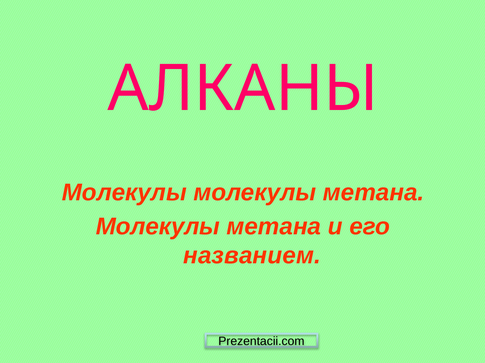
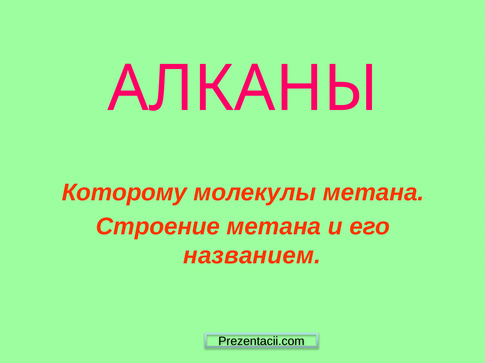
Молекулы: Молекулы -> Которому (124, 193)
Молекулы: Молекулы -> Строение (158, 227)
